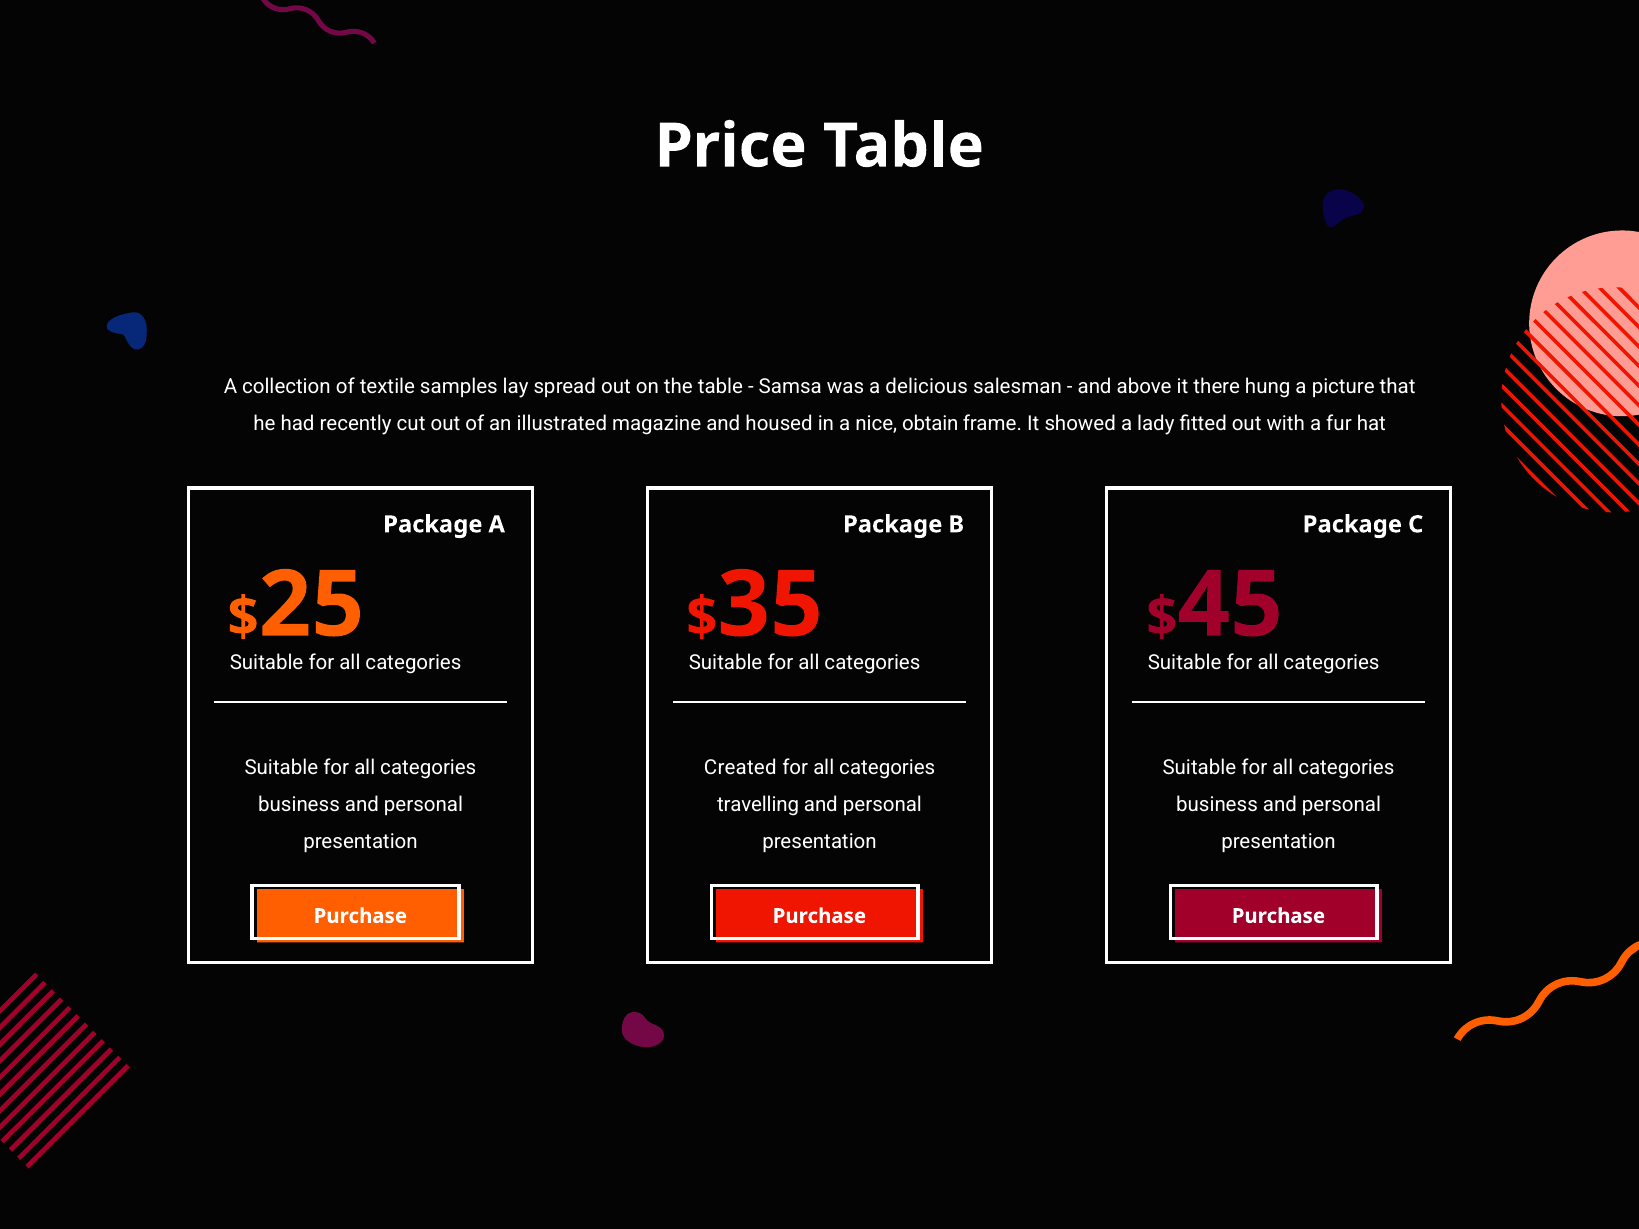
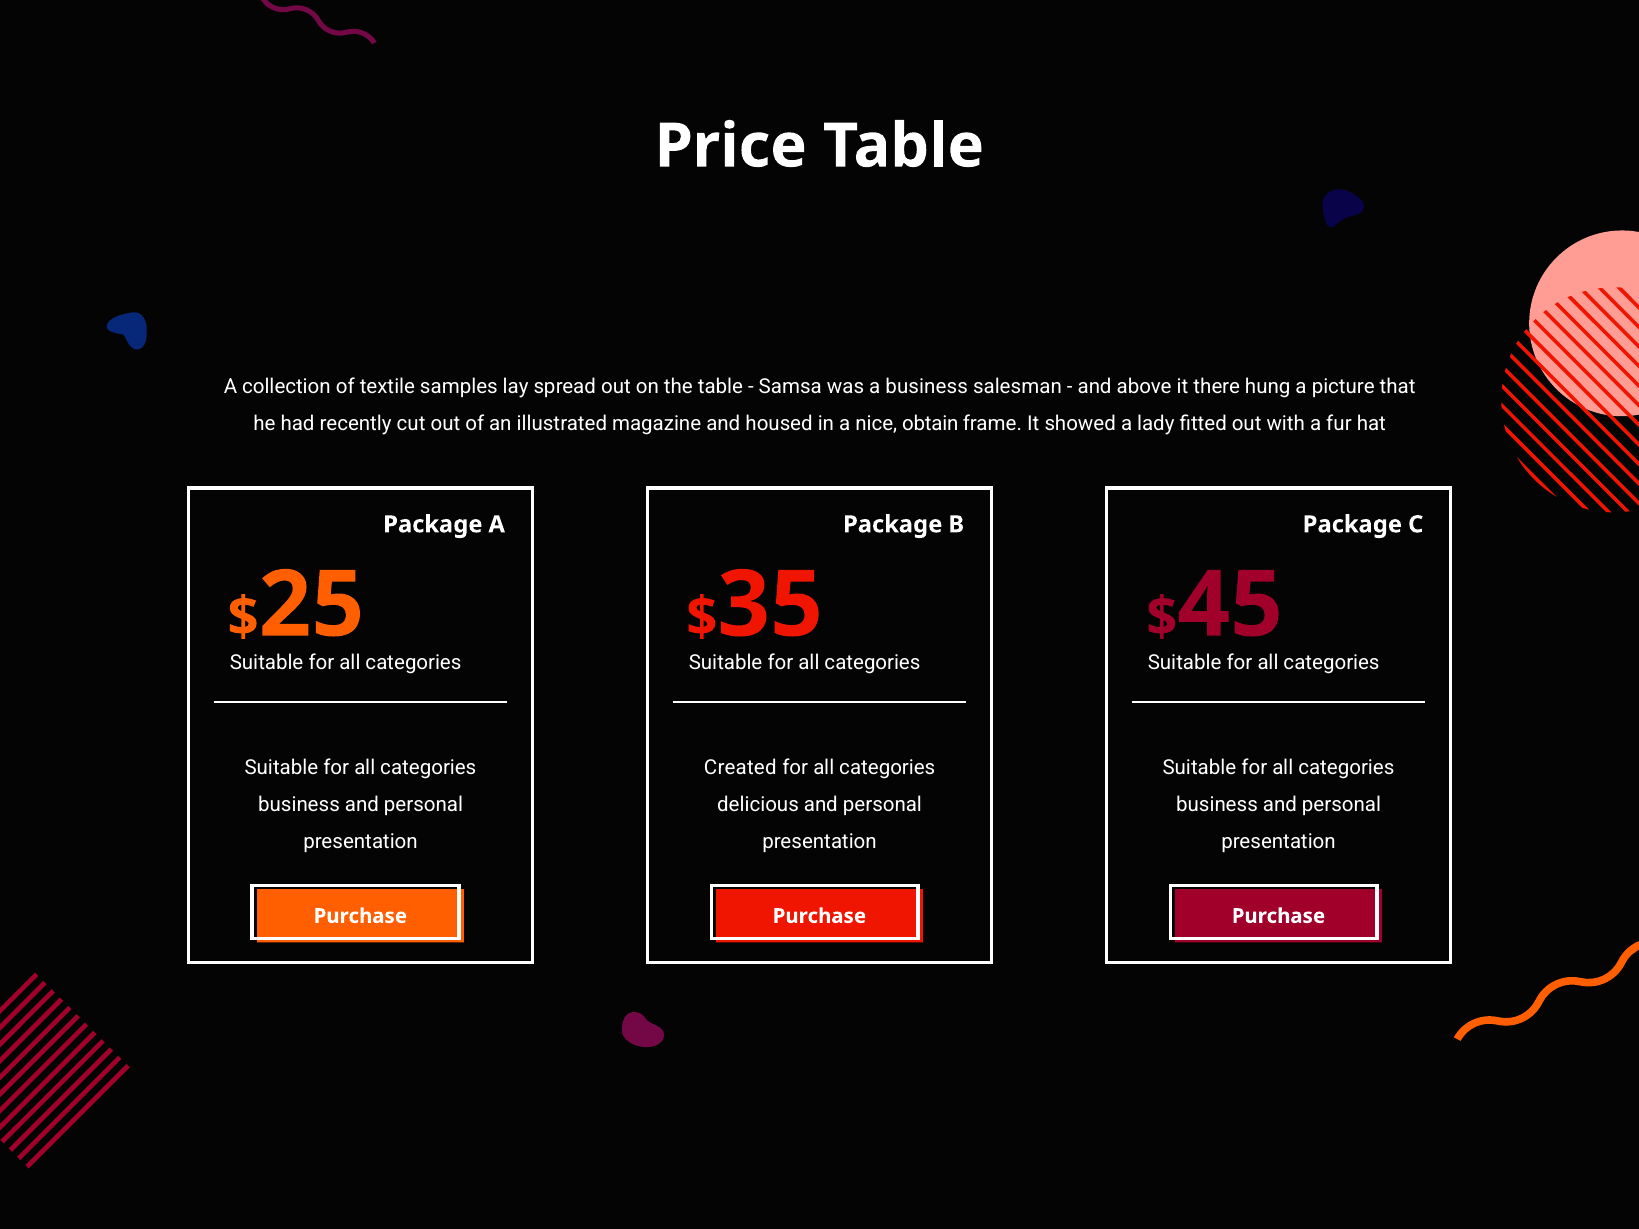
a delicious: delicious -> business (927, 387)
travelling: travelling -> delicious (758, 805)
